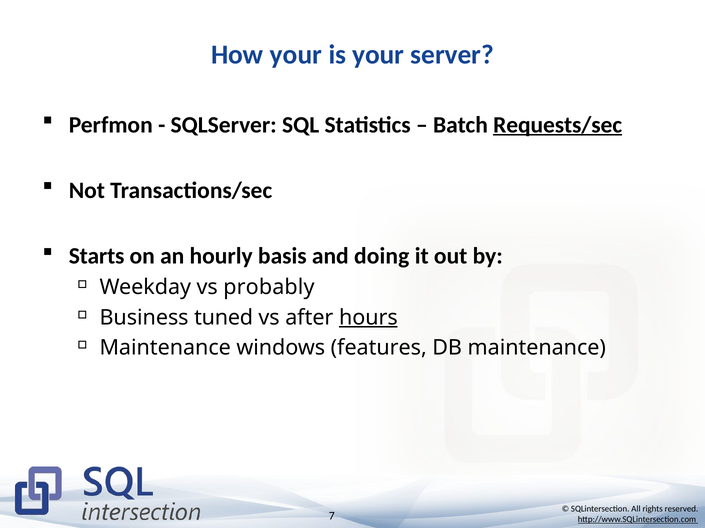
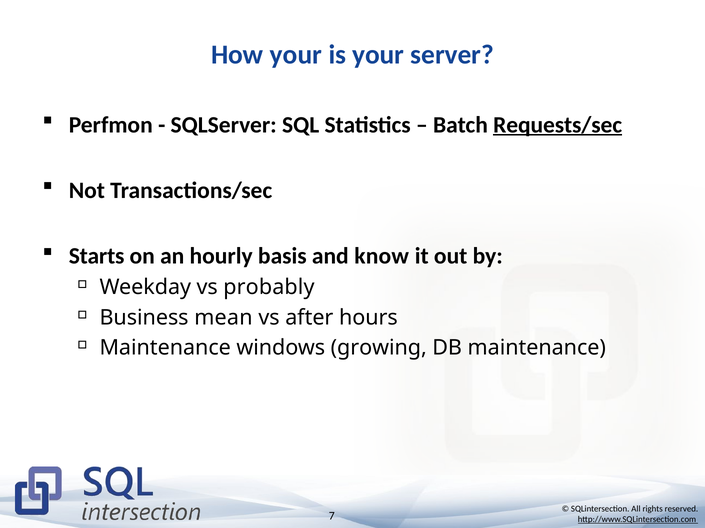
doing: doing -> know (382, 257)
tuned: tuned -> mean (223, 318)
hours underline: present -> none (368, 318)
features: features -> growing (379, 348)
